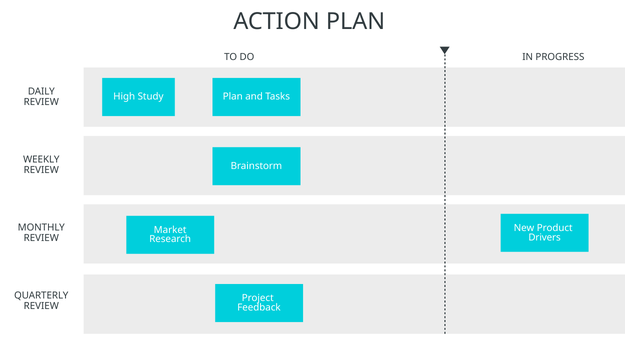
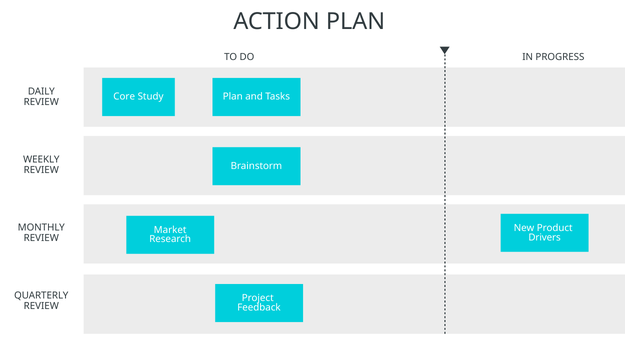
High: High -> Core (124, 97)
